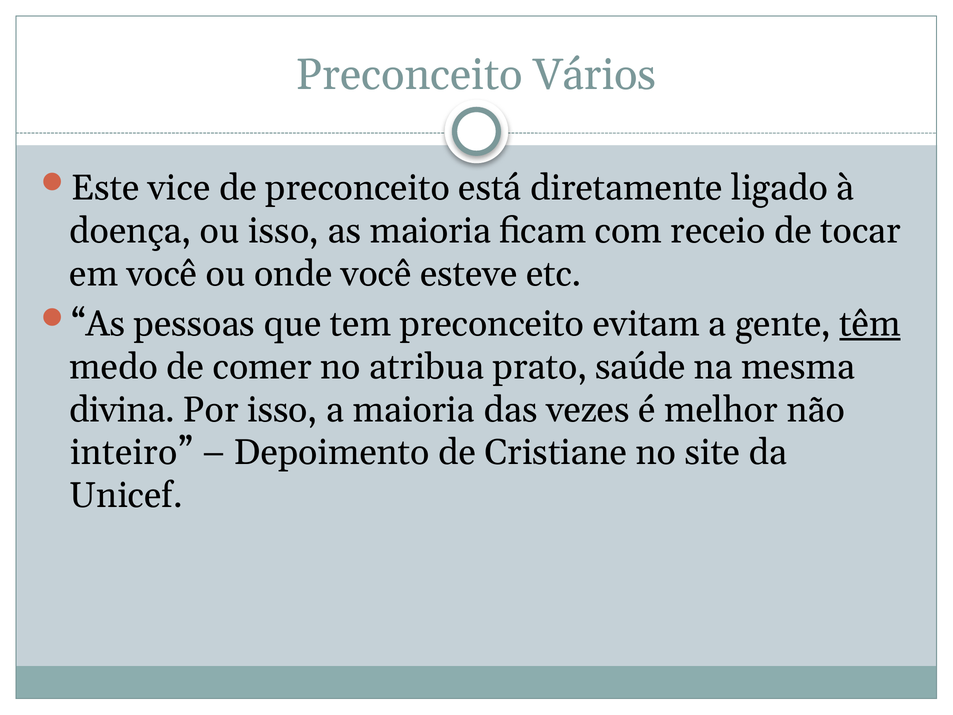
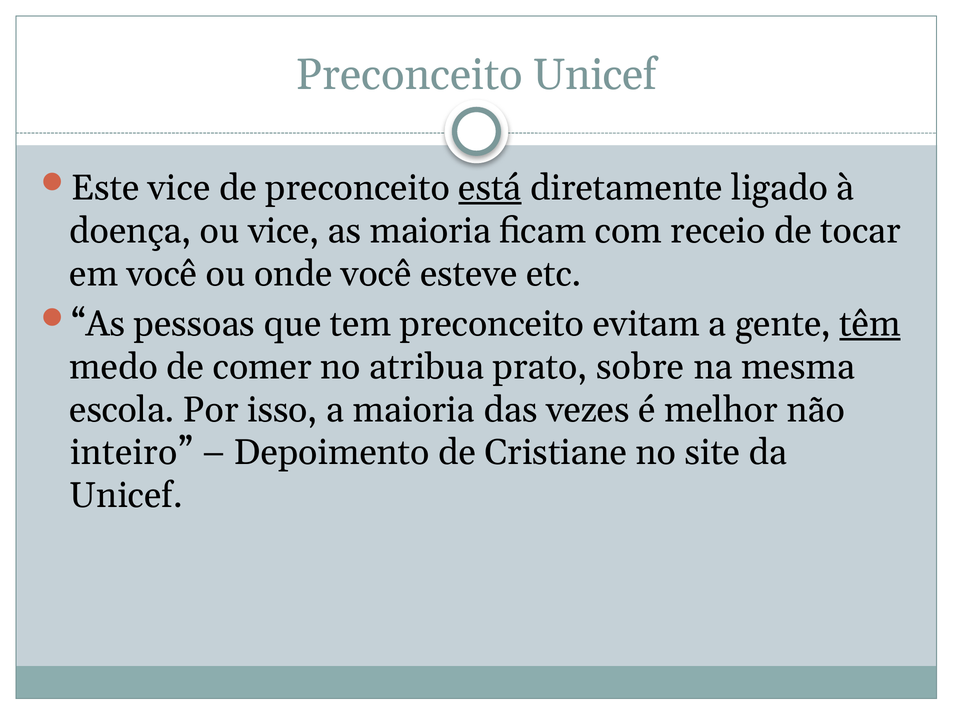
Preconceito Vários: Vários -> Unicef (595, 75)
está underline: none -> present (490, 188)
ou isso: isso -> vice (284, 231)
saúde: saúde -> sobre (640, 367)
divina: divina -> escola (122, 410)
